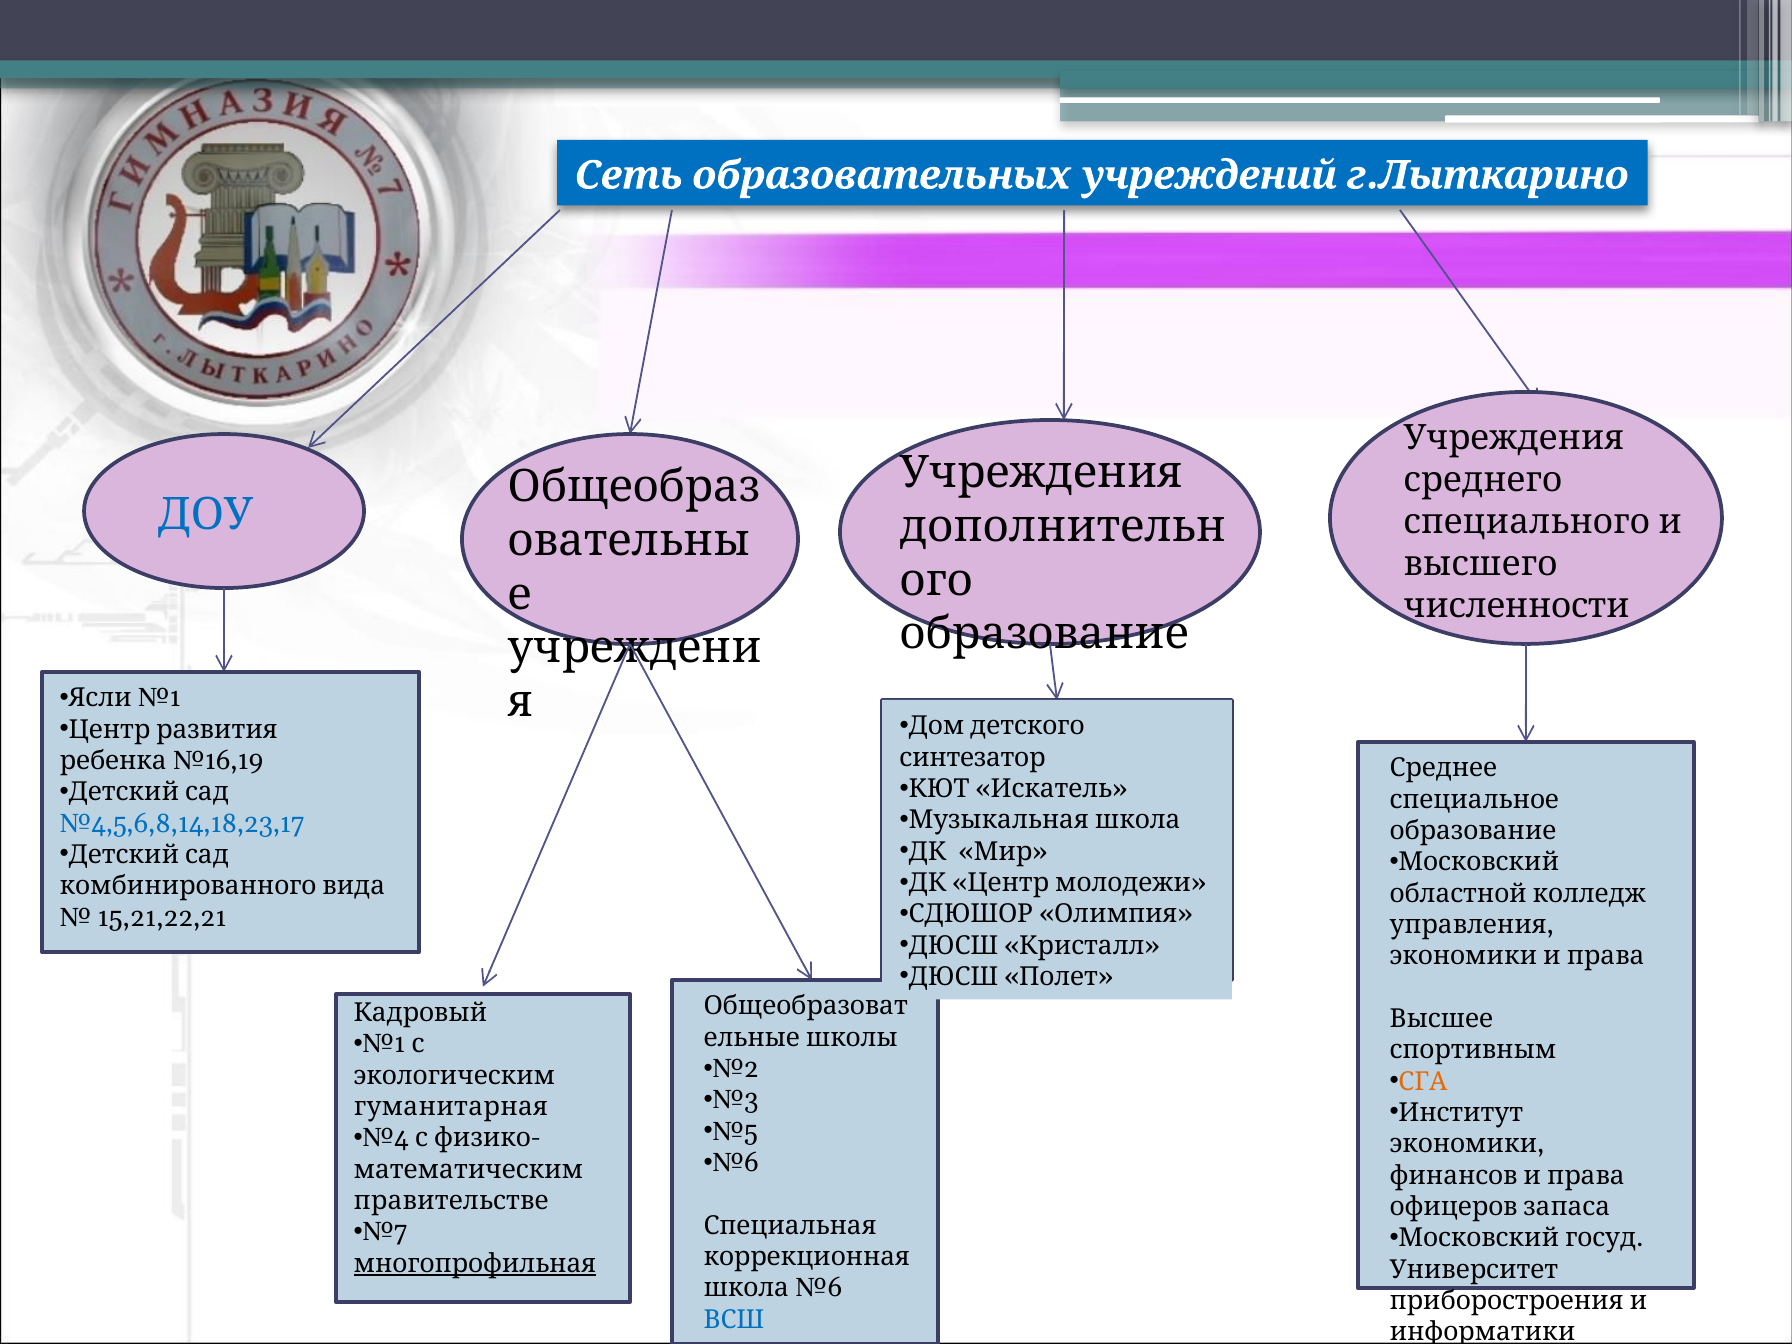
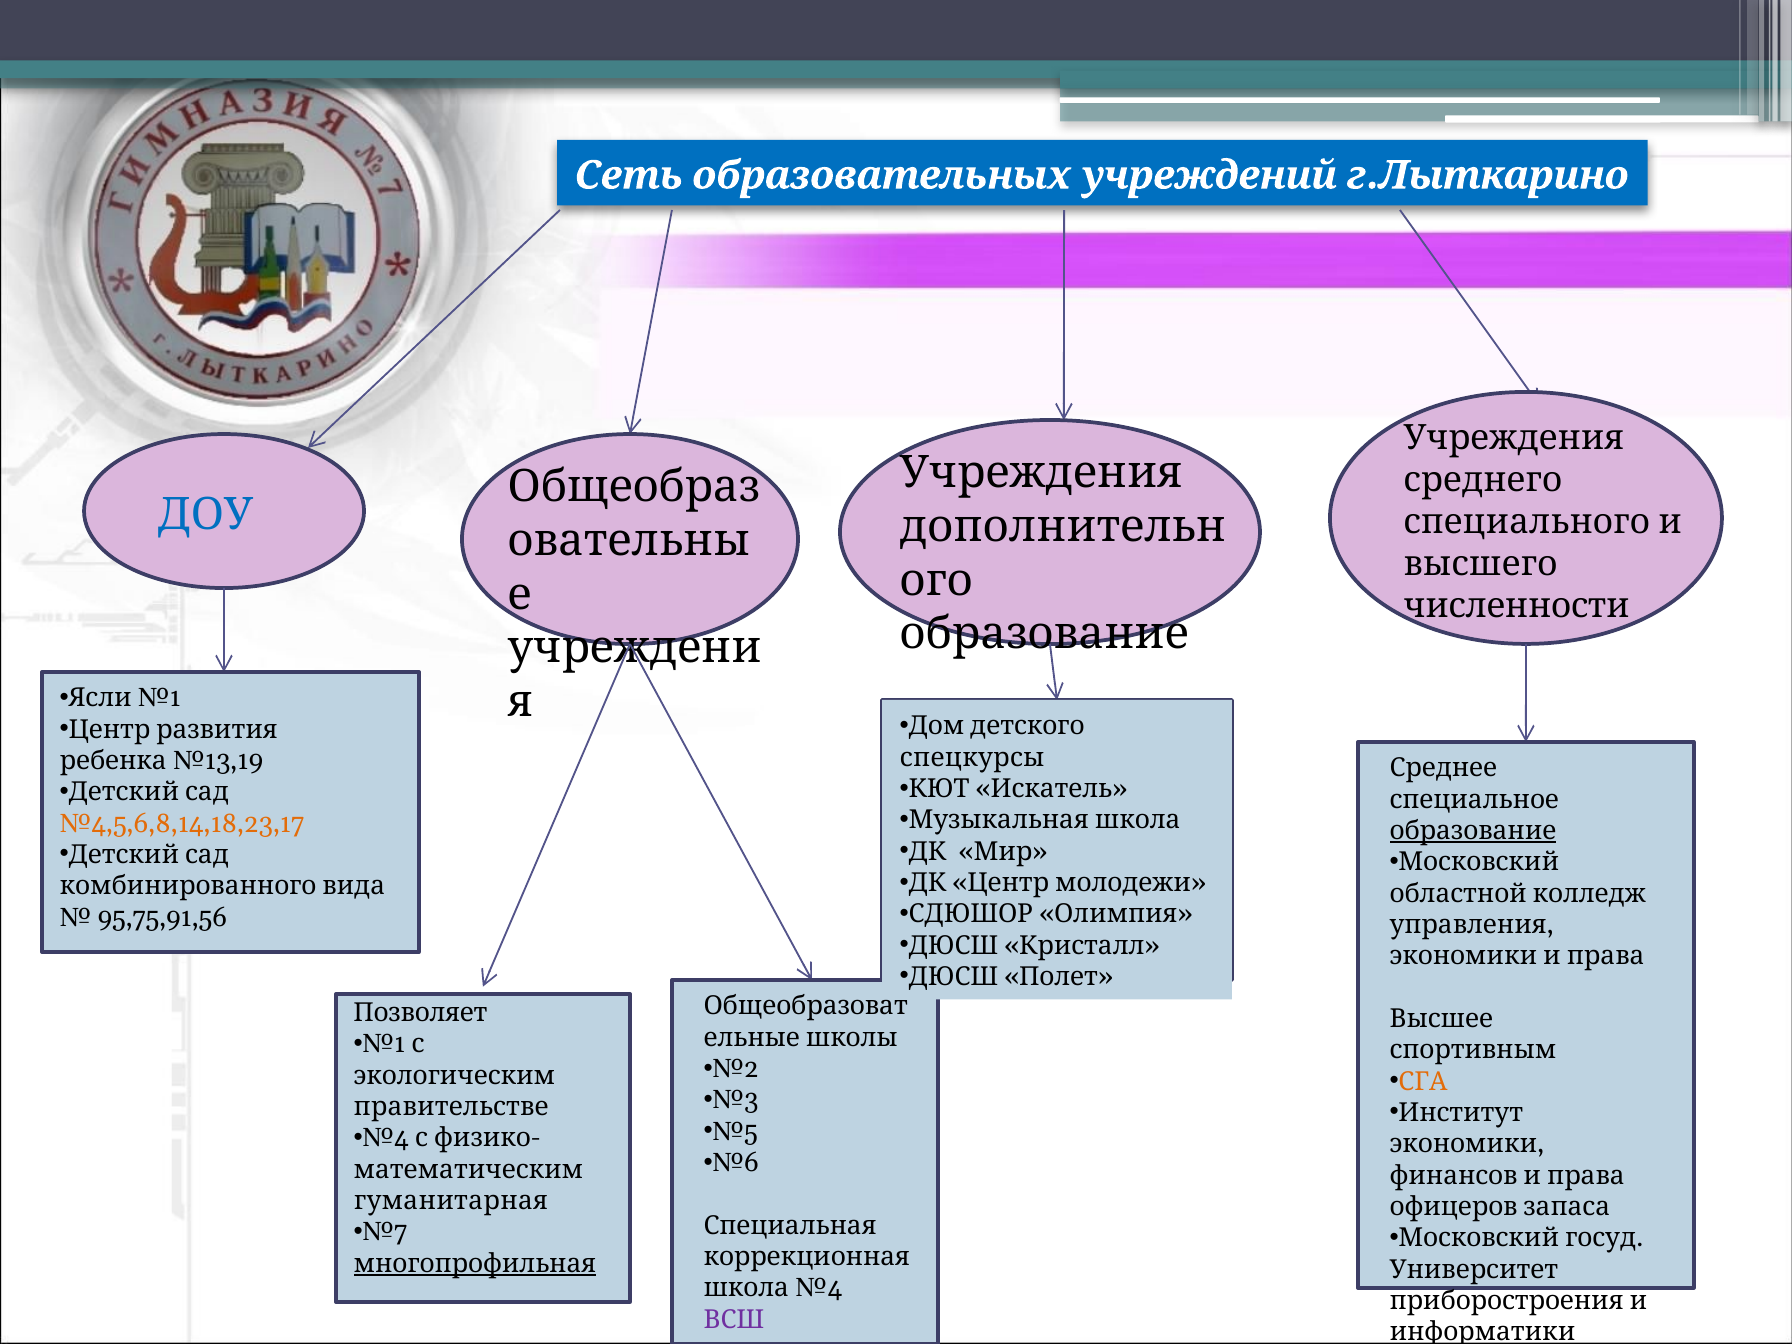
синтезатор: синтезатор -> спецкурсы (972, 758)
№16,19: №16,19 -> №13,19 (218, 761)
№4,5,6,8,14,18,23,17 colour: blue -> orange (182, 824)
образование underline: none -> present (1473, 831)
15,21,22,21: 15,21,22,21 -> 95,75,91,56 (162, 918)
Кадровый: Кадровый -> Позволяет (420, 1013)
гуманитарная: гуманитарная -> правительстве (451, 1107)
правительстве: правительстве -> гуманитарная (451, 1201)
№6: №6 -> №4 (819, 1288)
ВСШ colour: blue -> purple (734, 1320)
